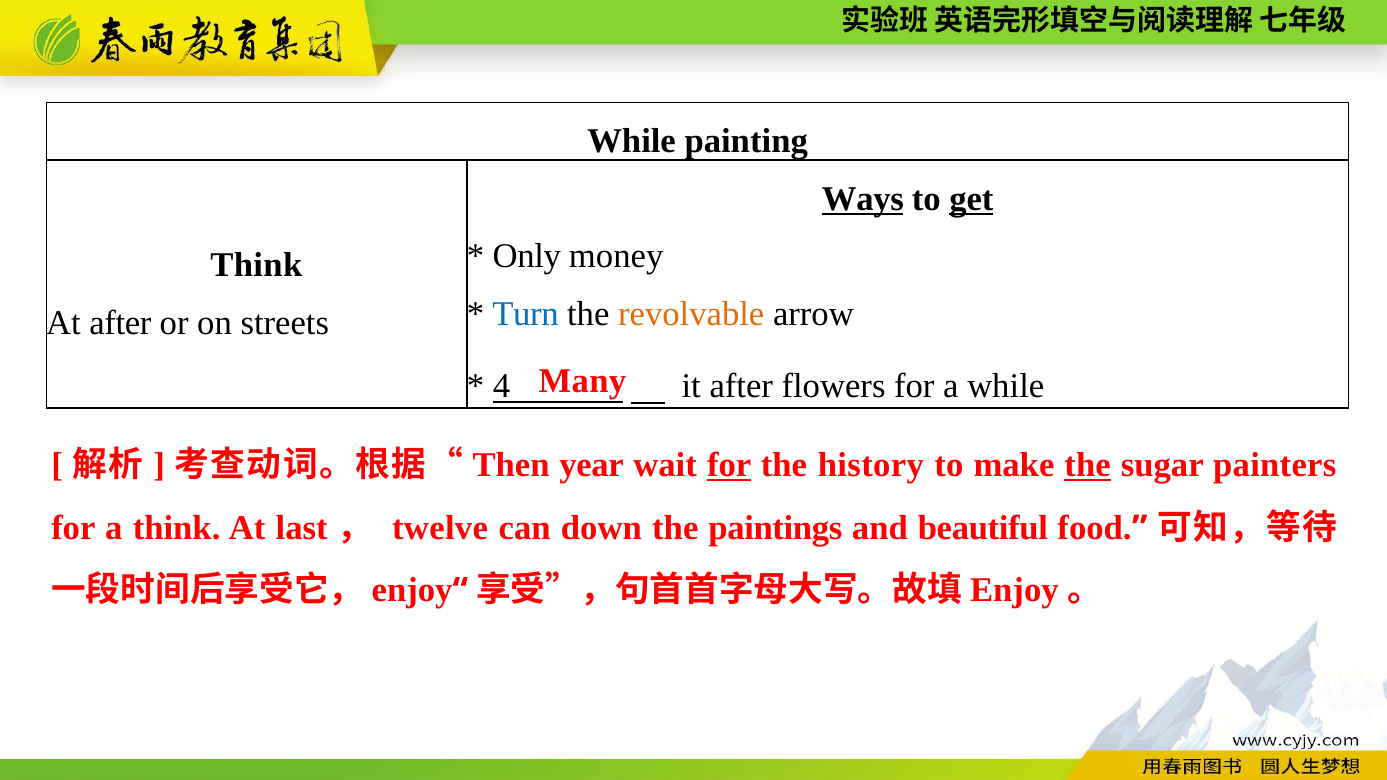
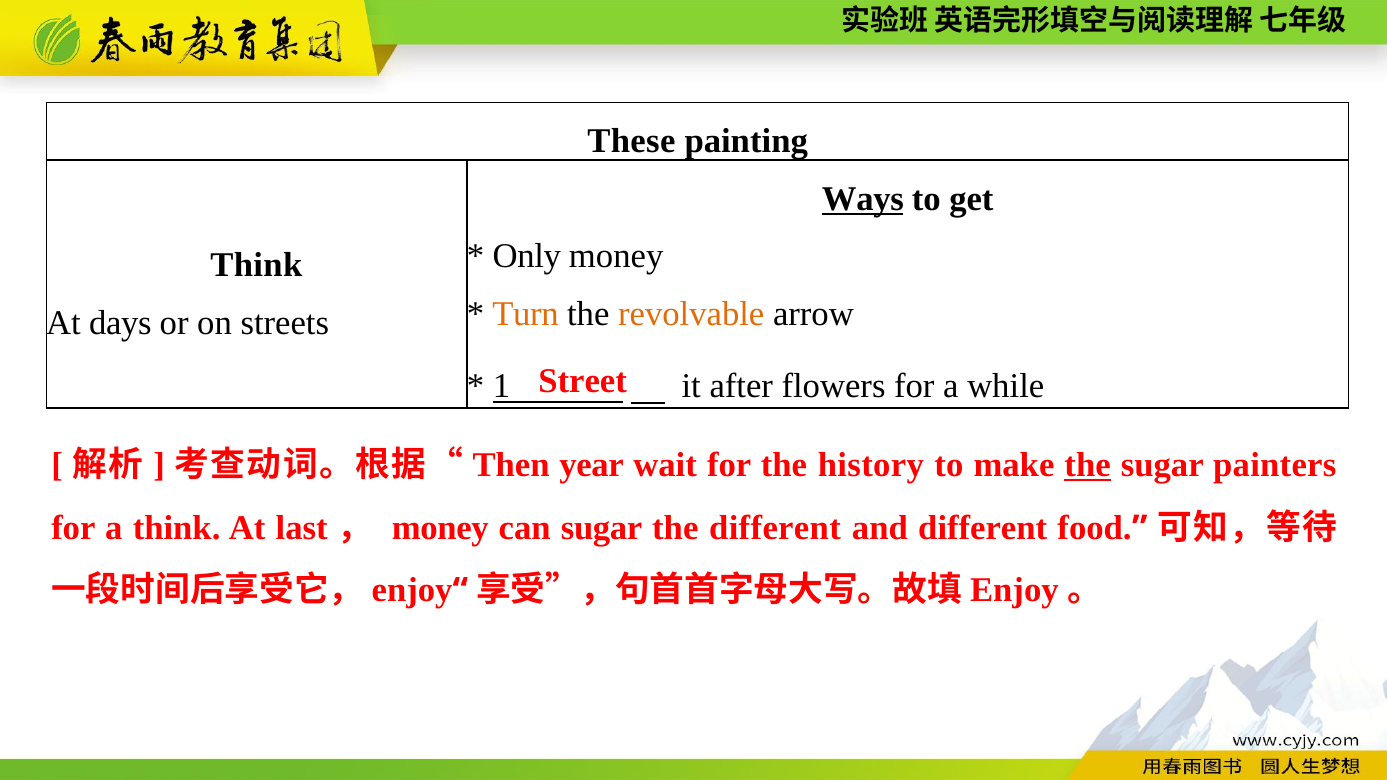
While: While -> These (631, 141)
get underline: present -> none (971, 199)
Turn colour: blue -> orange (526, 314)
At after: after -> days (120, 323)
Many: Many -> Street (583, 381)
4: 4 -> 1 (502, 387)
for underline: present -> none (729, 466)
twelve: twelve -> money (440, 528)
can down: down -> sugar (602, 528)
the paintings: paintings -> different (775, 528)
and beautiful: beautiful -> different (983, 528)
